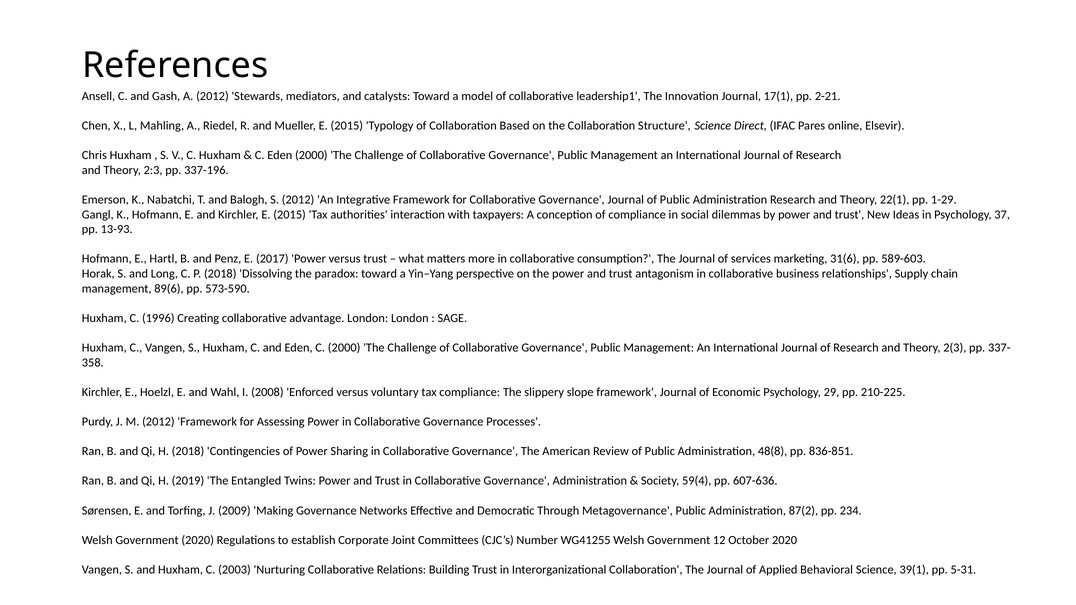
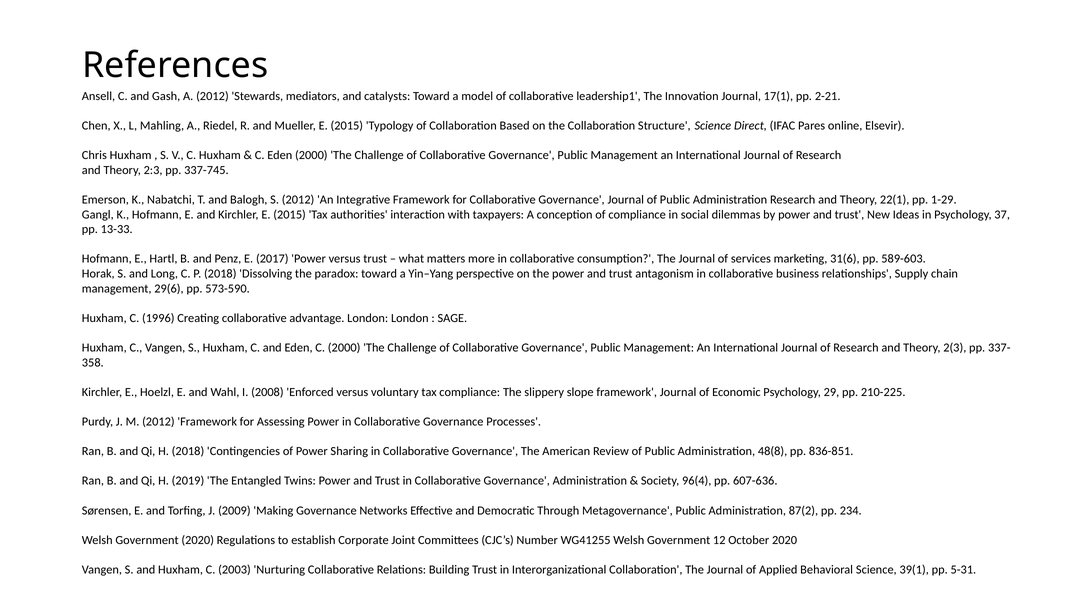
337-196: 337-196 -> 337-745 (206, 170)
13-93: 13-93 -> 13-33 (117, 229)
89(6: 89(6 -> 29(6 (169, 289)
59(4: 59(4 -> 96(4 (697, 481)
